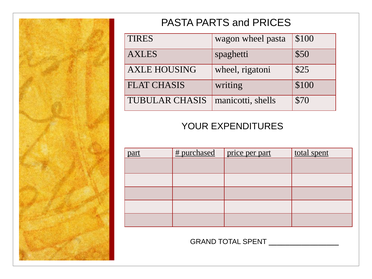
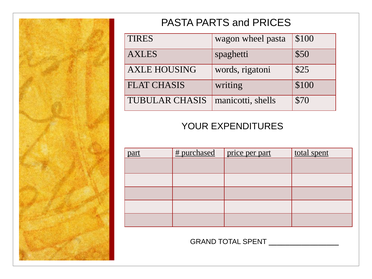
HOUSING wheel: wheel -> words (227, 70)
